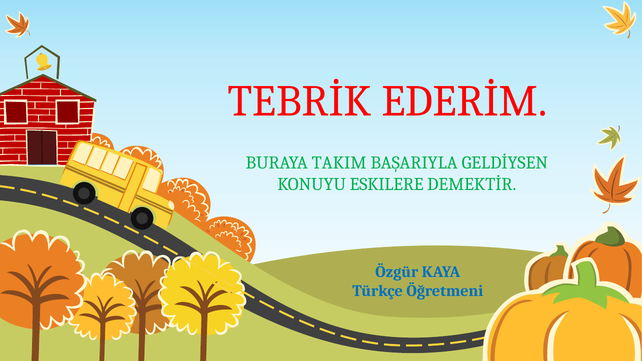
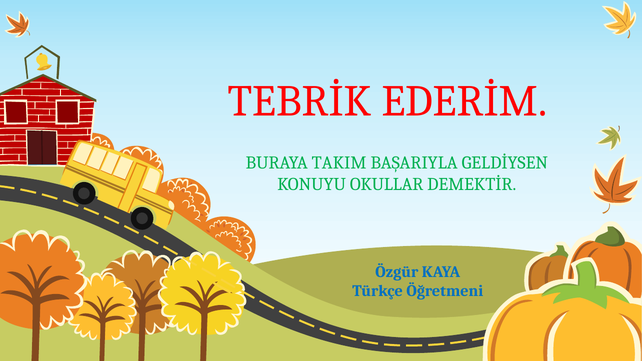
ESKILERE: ESKILERE -> OKULLAR (387, 184)
